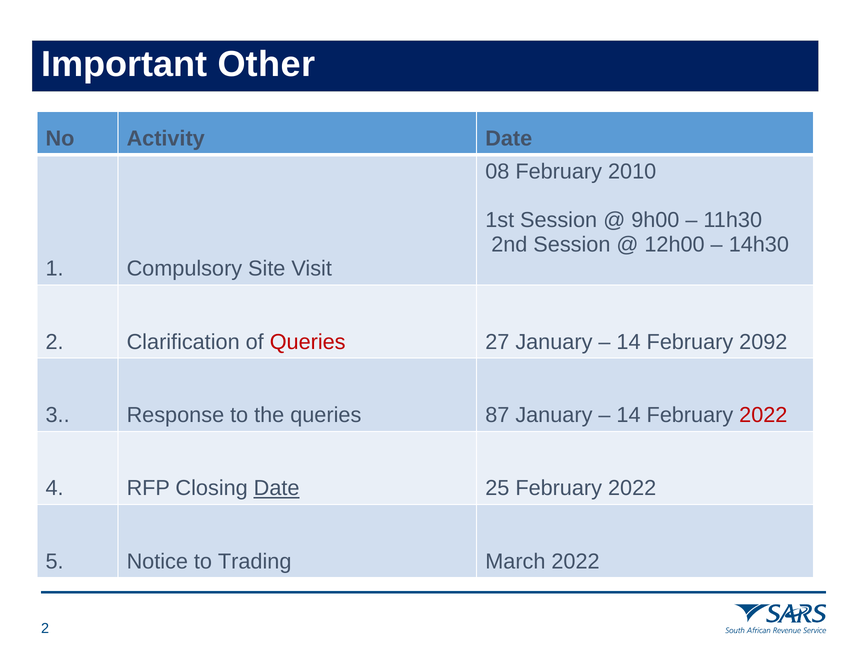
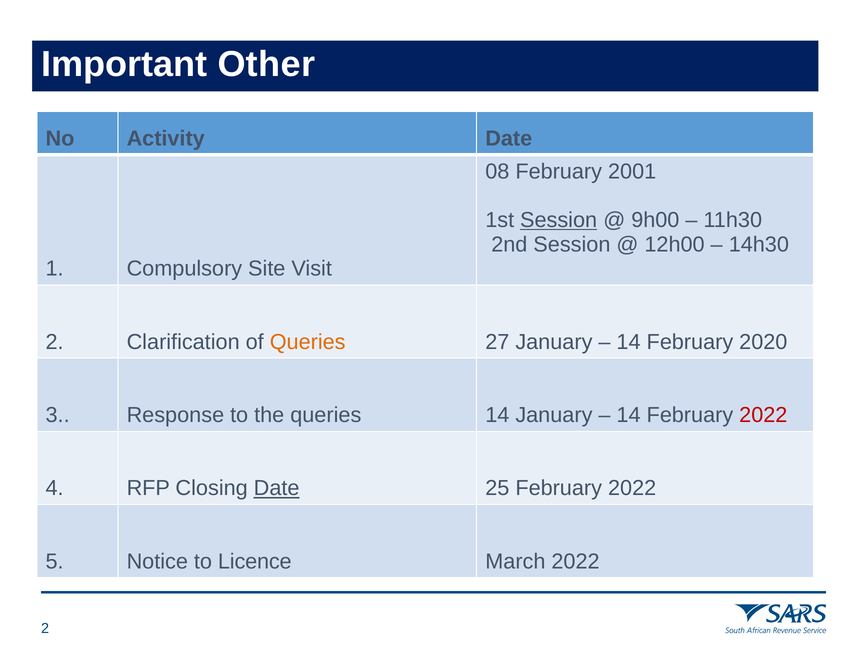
2010: 2010 -> 2001 (632, 171)
Session underline: none -> present (559, 220)
Queries colour: red -> orange (308, 342)
2092: 2092 -> 2020 (763, 342)
queries 87: 87 -> 14 (497, 415)
Trading: Trading -> Licence (255, 561)
